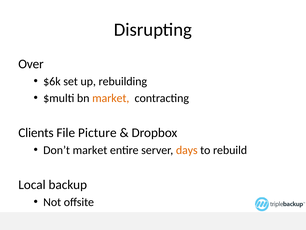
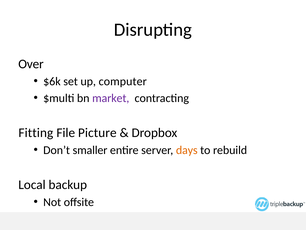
rebuilding: rebuilding -> computer (123, 81)
market colour: orange -> purple (111, 98)
Clients: Clients -> Fitting (36, 132)
Don’t market: market -> smaller (90, 150)
